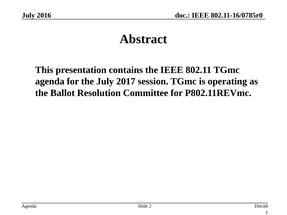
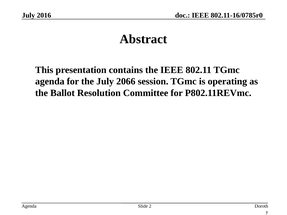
2017: 2017 -> 2066 (126, 82)
